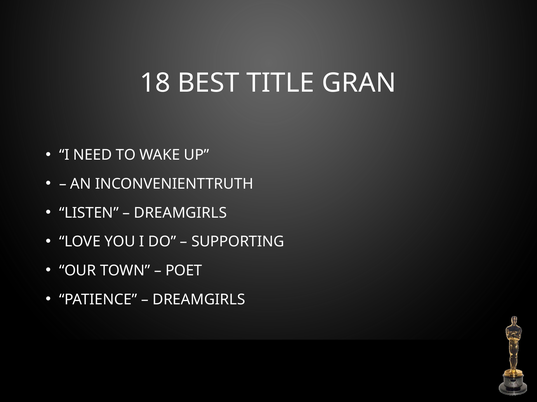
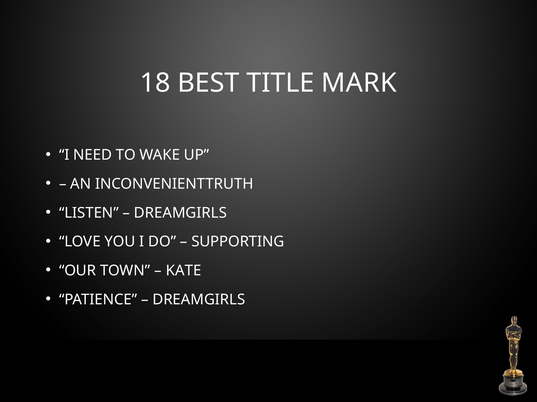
GRAN: GRAN -> MARK (359, 83)
POET: POET -> KATE (184, 271)
